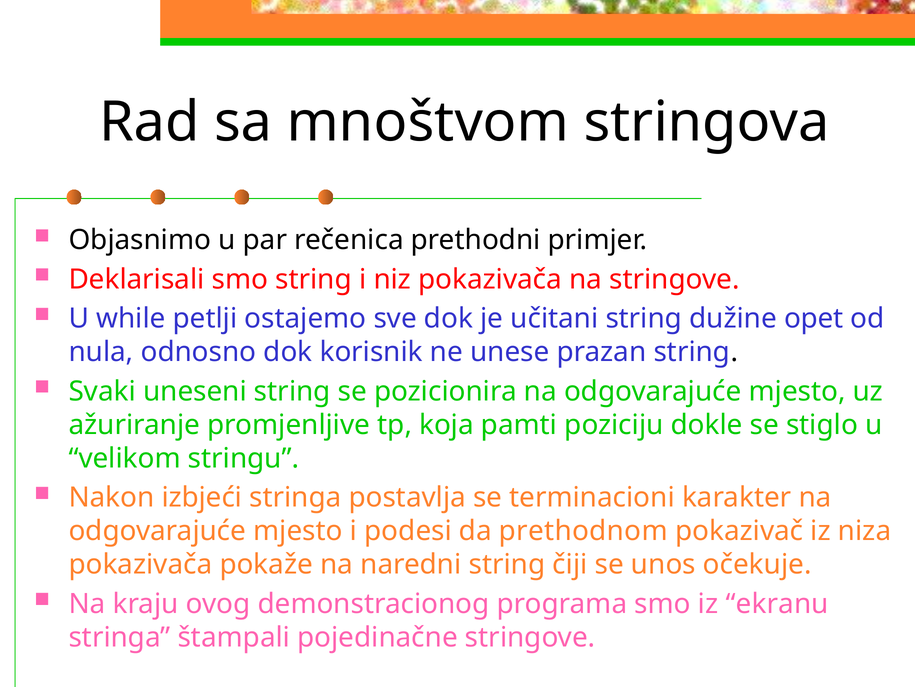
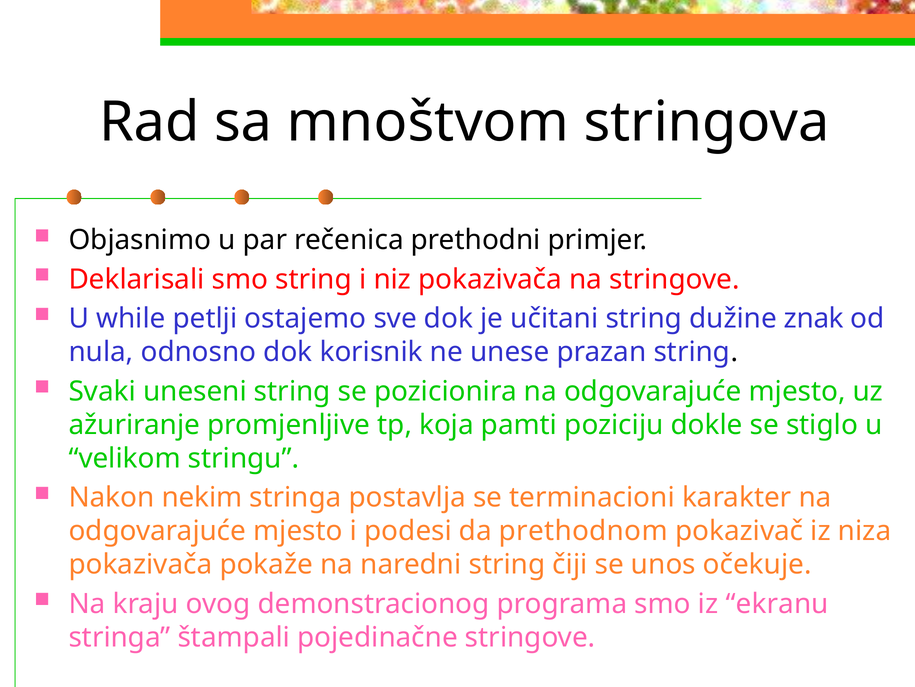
opet: opet -> znak (814, 318)
izbjeći: izbjeći -> nekim (202, 497)
